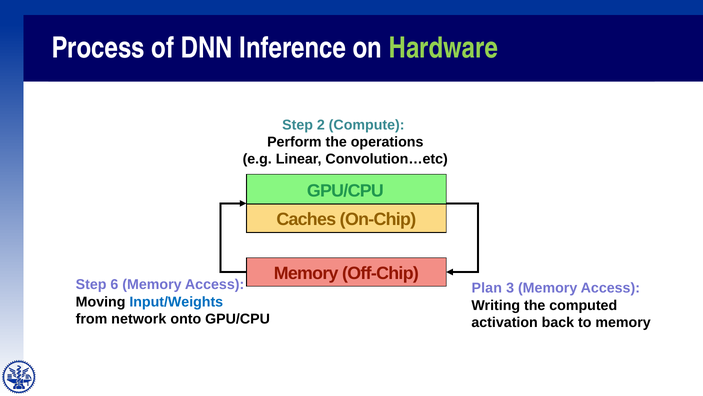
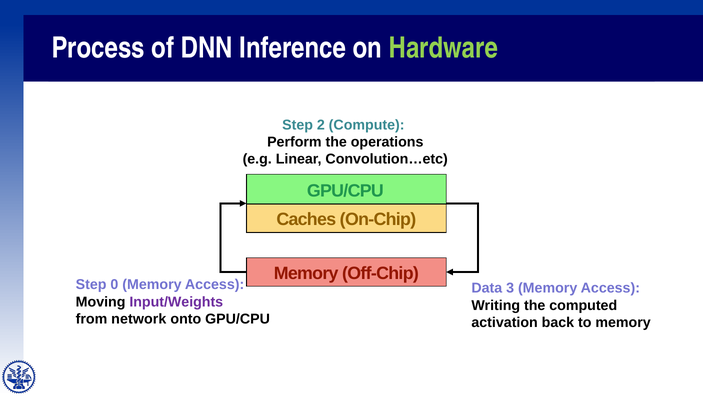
6: 6 -> 0 (114, 284)
Plan: Plan -> Data (487, 288)
Input/Weights colour: blue -> purple (176, 301)
